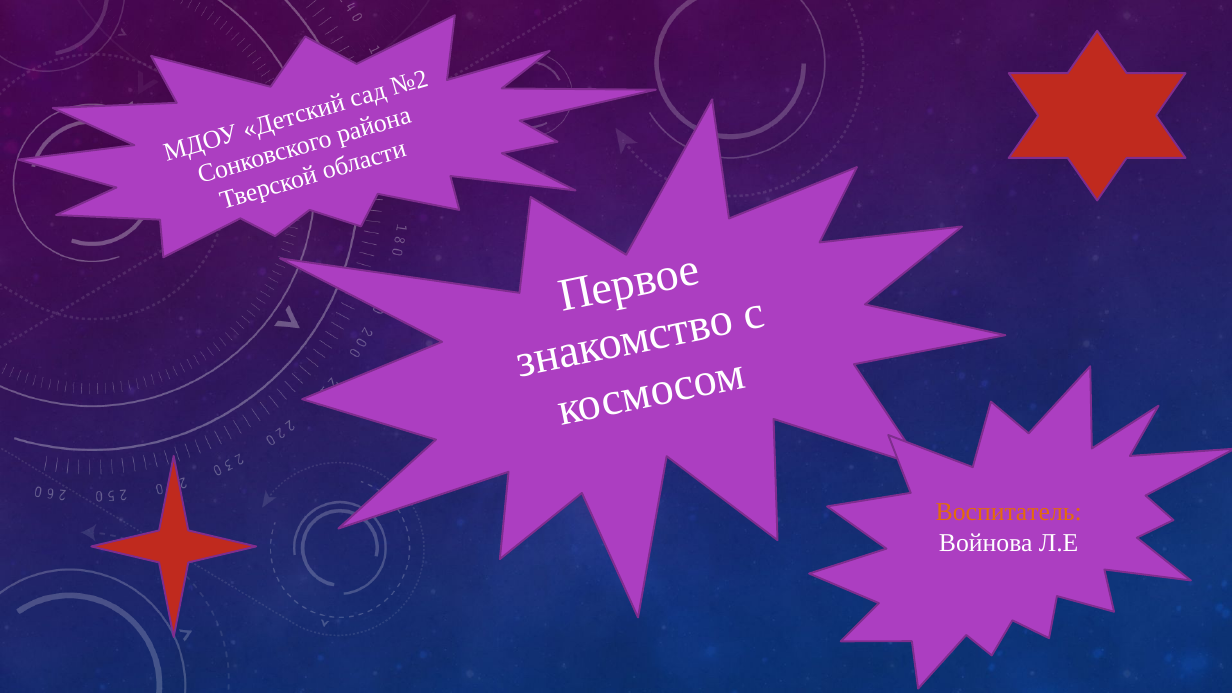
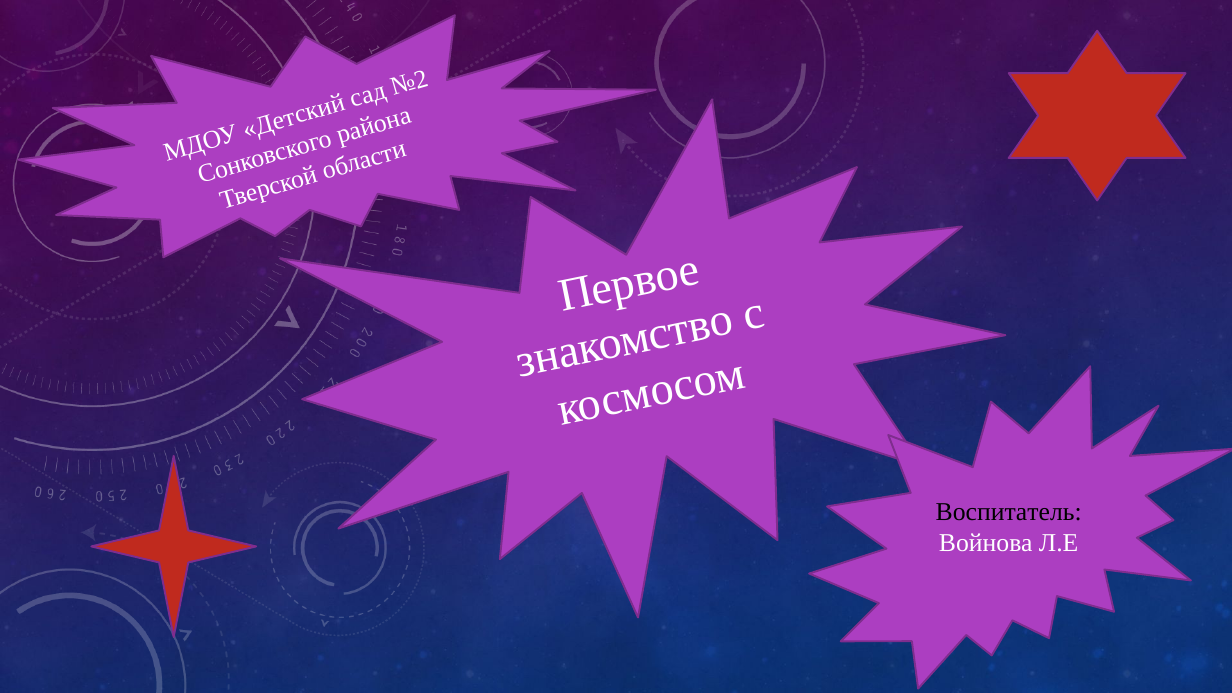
Воспитатель colour: orange -> black (1009, 512)
